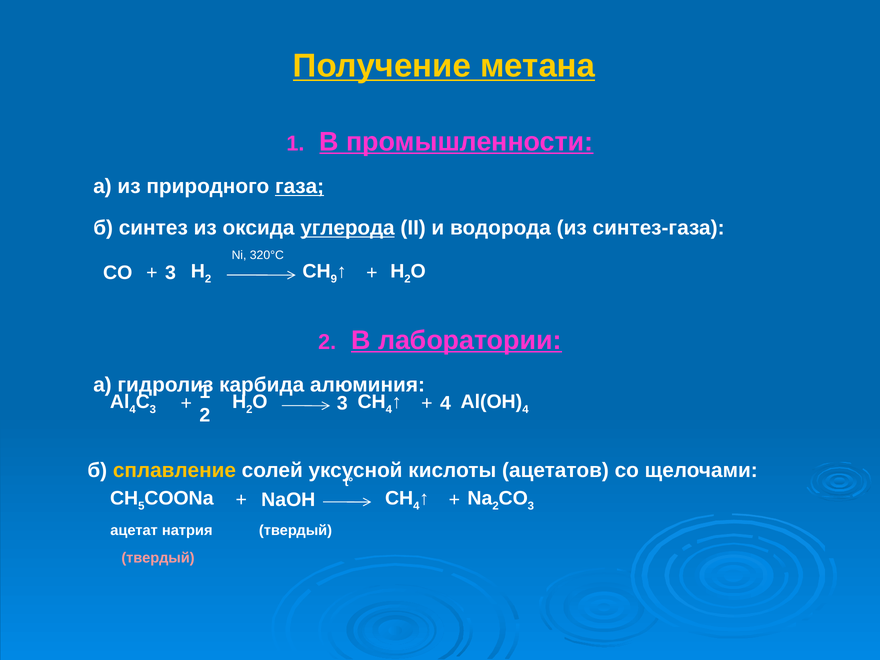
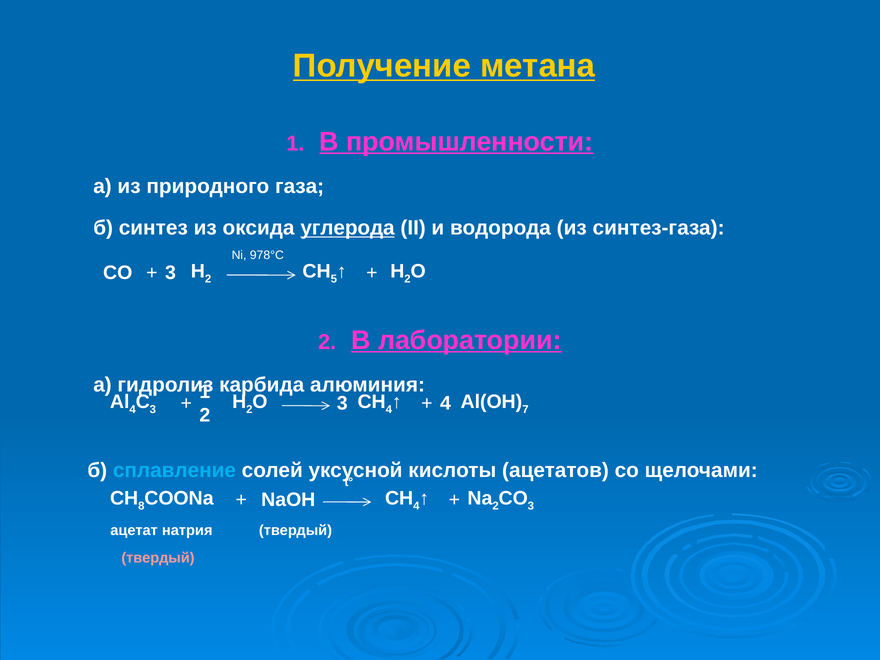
газа underline: present -> none (300, 186)
320°C: 320°C -> 978°C (267, 255)
9: 9 -> 5 (334, 279)
4: 4 -> 7 (525, 410)
сплавление colour: yellow -> light blue (174, 471)
5: 5 -> 8 (141, 506)
